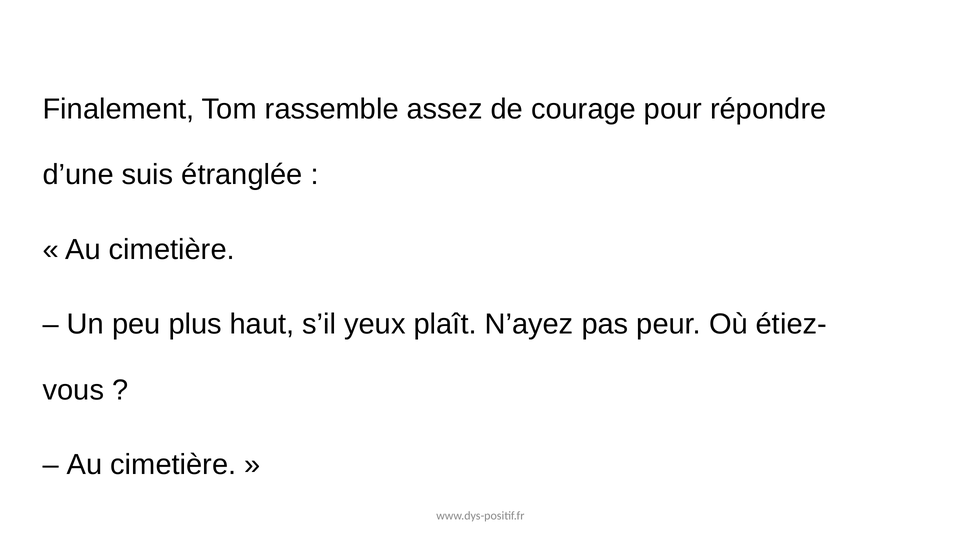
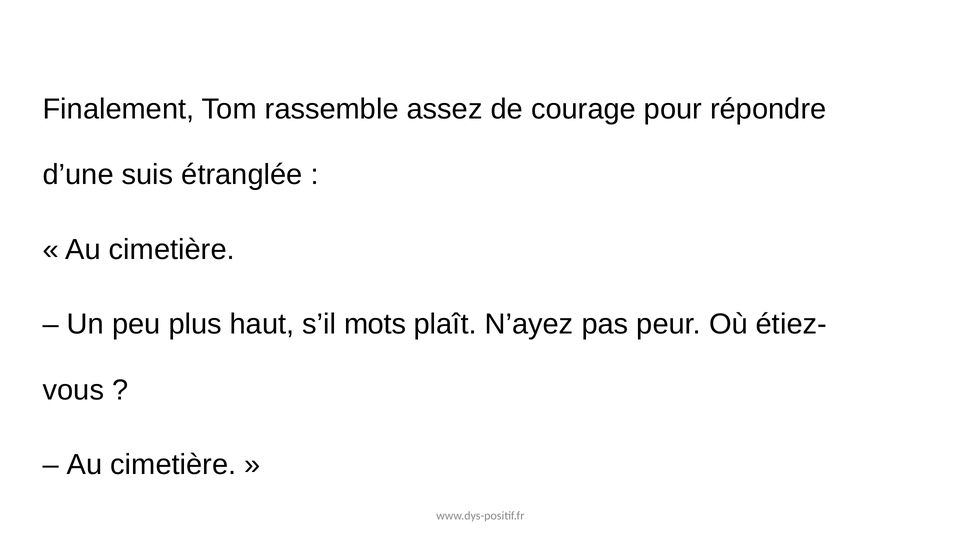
yeux: yeux -> mots (375, 325)
